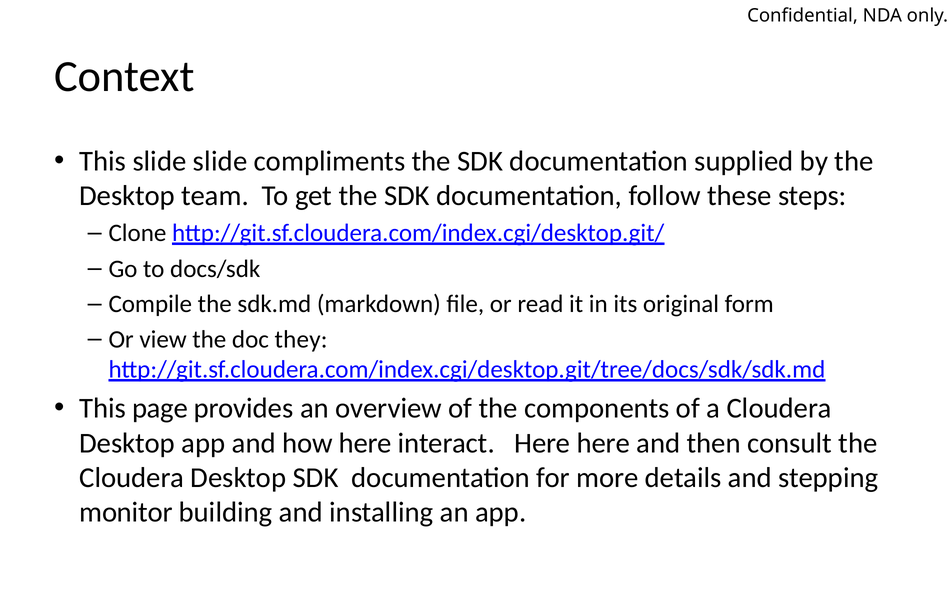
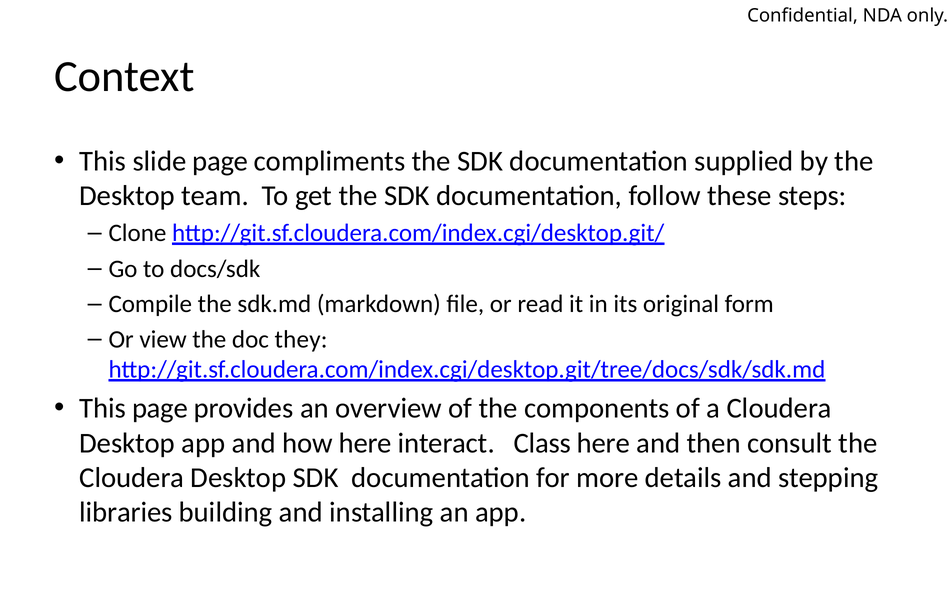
slide slide: slide -> page (220, 161)
interact Here: Here -> Class (542, 443)
monitor: monitor -> libraries (126, 512)
